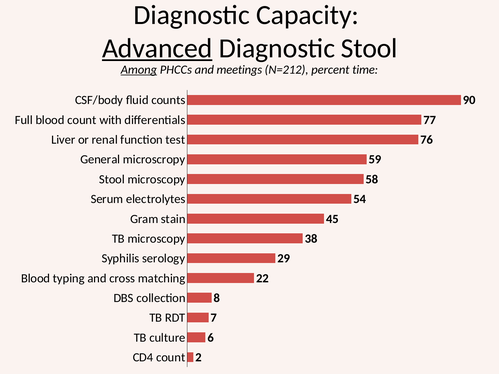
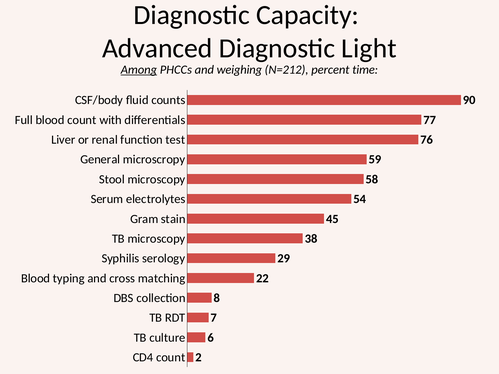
Advanced underline: present -> none (157, 48)
Diagnostic Stool: Stool -> Light (369, 48)
meetings: meetings -> weighing (239, 70)
